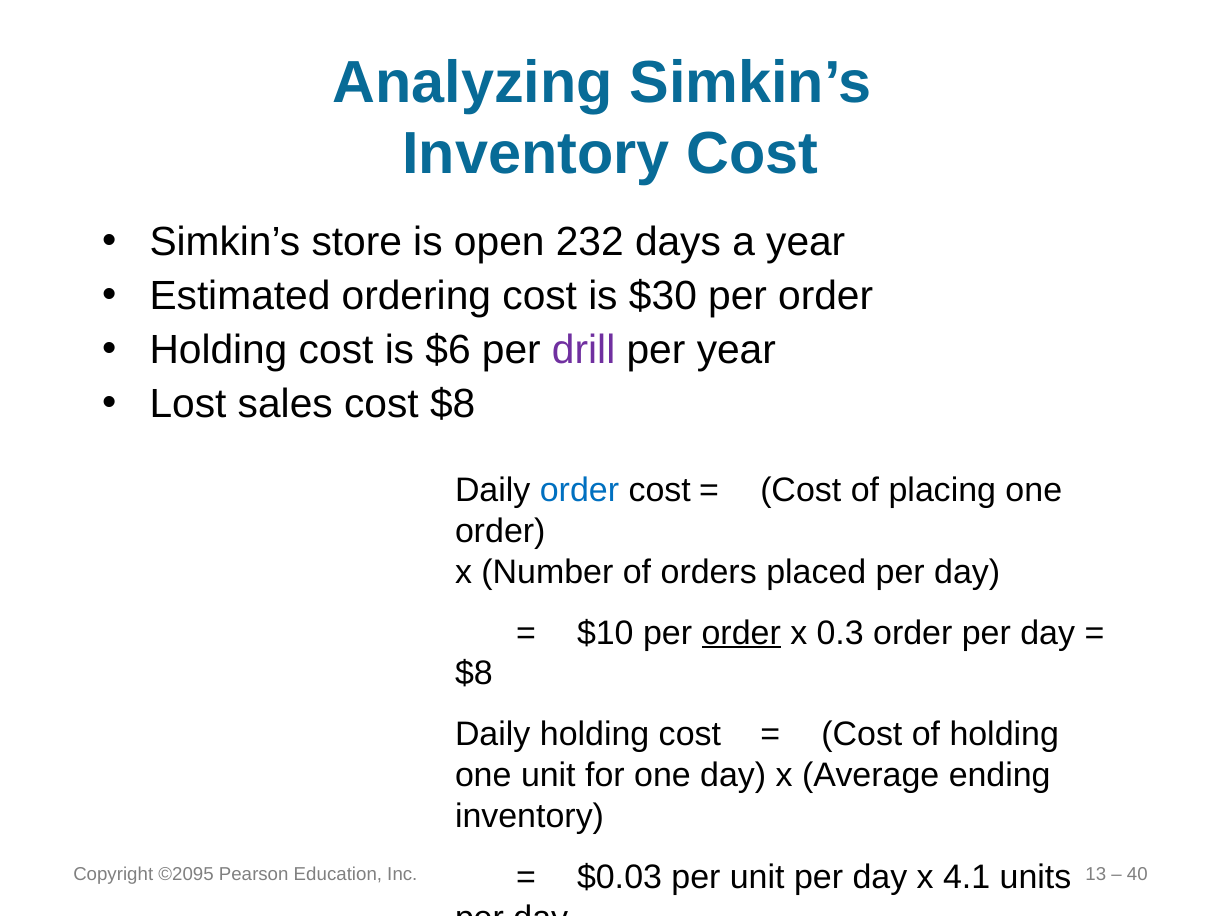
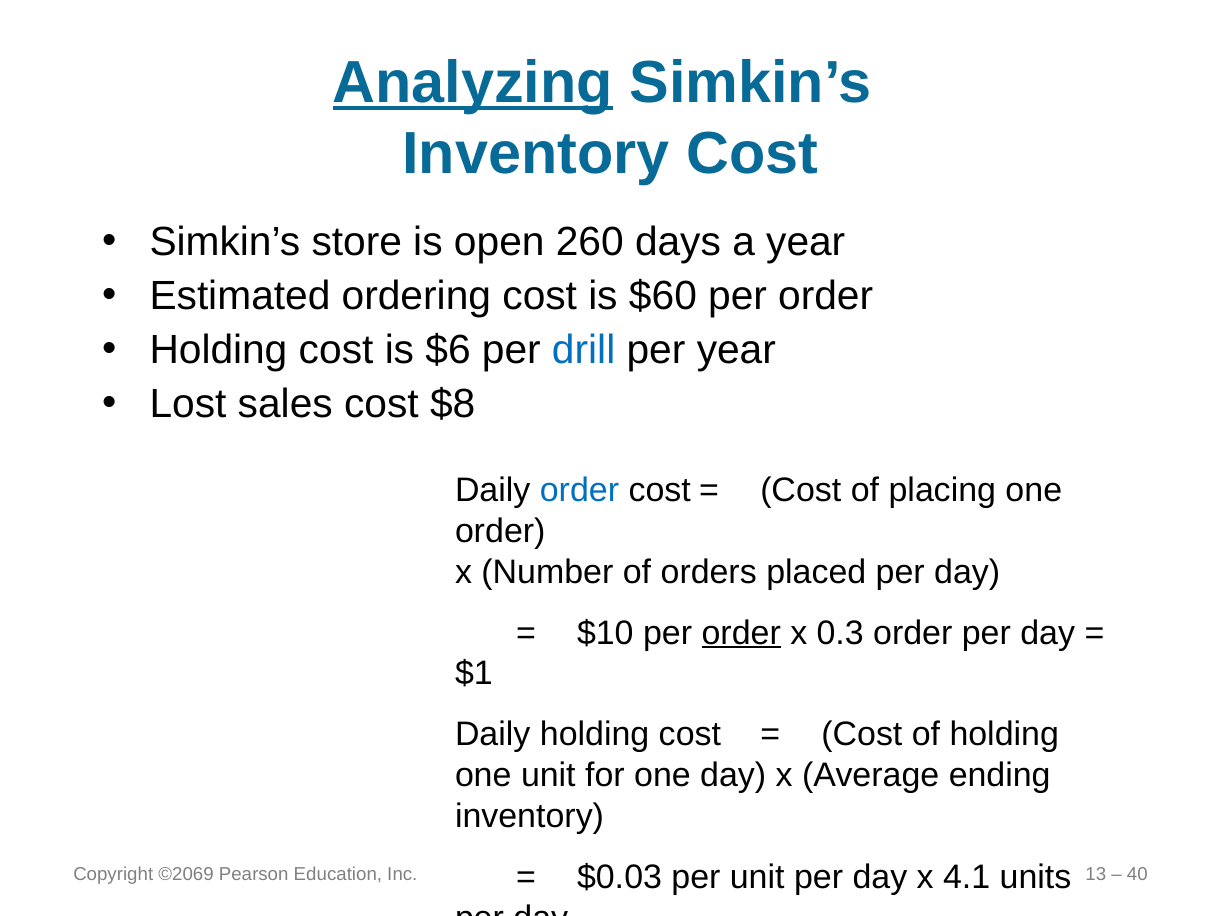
Analyzing underline: none -> present (473, 83)
232: 232 -> 260 (590, 242)
$30: $30 -> $60 (663, 296)
drill colour: purple -> blue (584, 350)
$8: $8 -> $1 (474, 673)
©2095: ©2095 -> ©2069 (186, 874)
